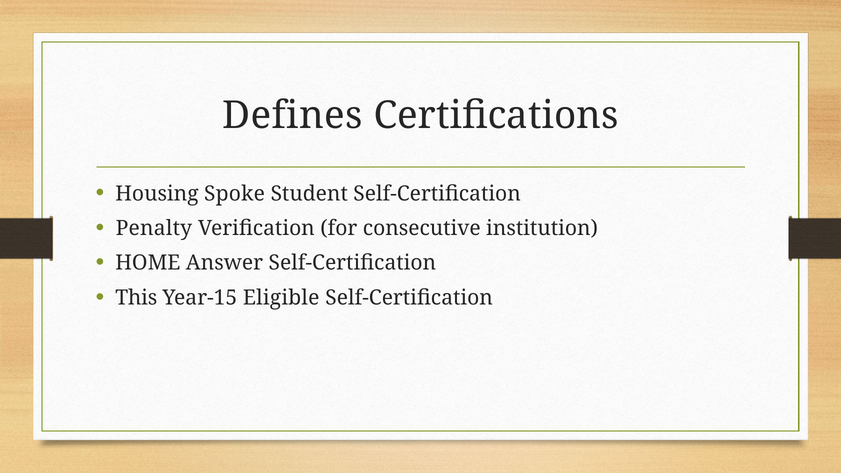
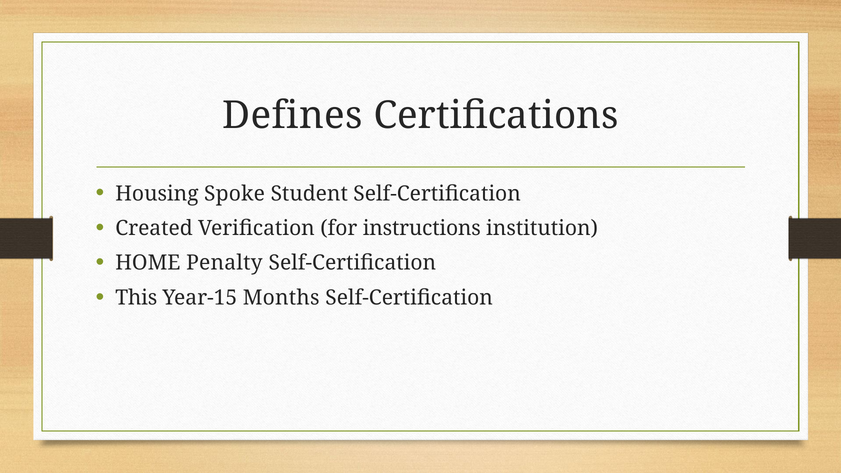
Penalty: Penalty -> Created (154, 228)
consecutive: consecutive -> instructions (422, 228)
Answer: Answer -> Penalty (224, 263)
Eligible: Eligible -> Months (281, 298)
